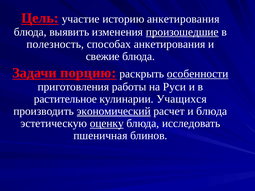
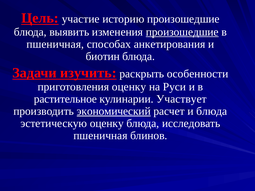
историю анкетирования: анкетирования -> произошедшие (183, 19)
полезность: полезность -> пшеничная (55, 44)
свежие: свежие -> биотин (103, 56)
порцию: порцию -> изучить (88, 73)
особенности underline: present -> none (198, 74)
приготовления работы: работы -> оценку (129, 87)
Учащихся: Учащихся -> Участвует (182, 99)
оценку underline: present -> none (107, 124)
